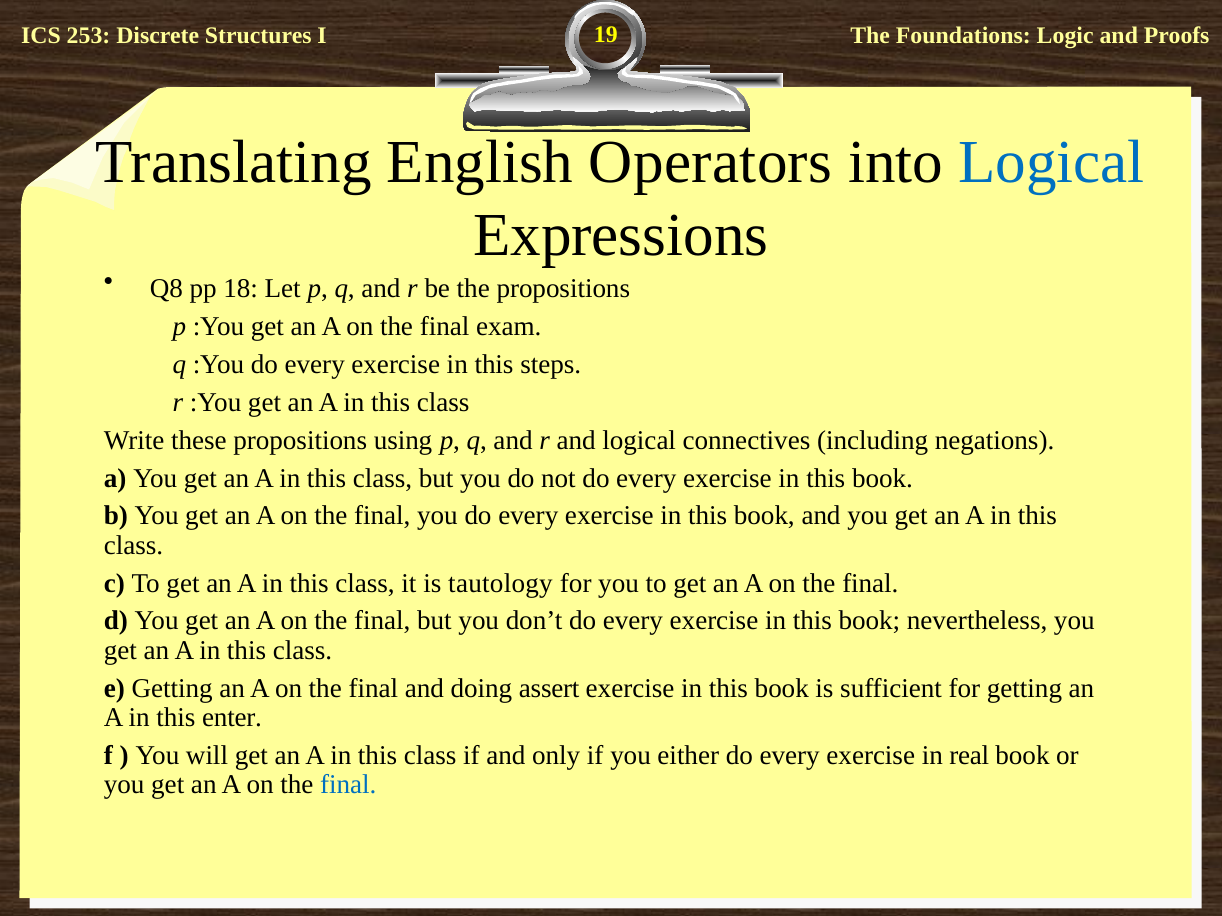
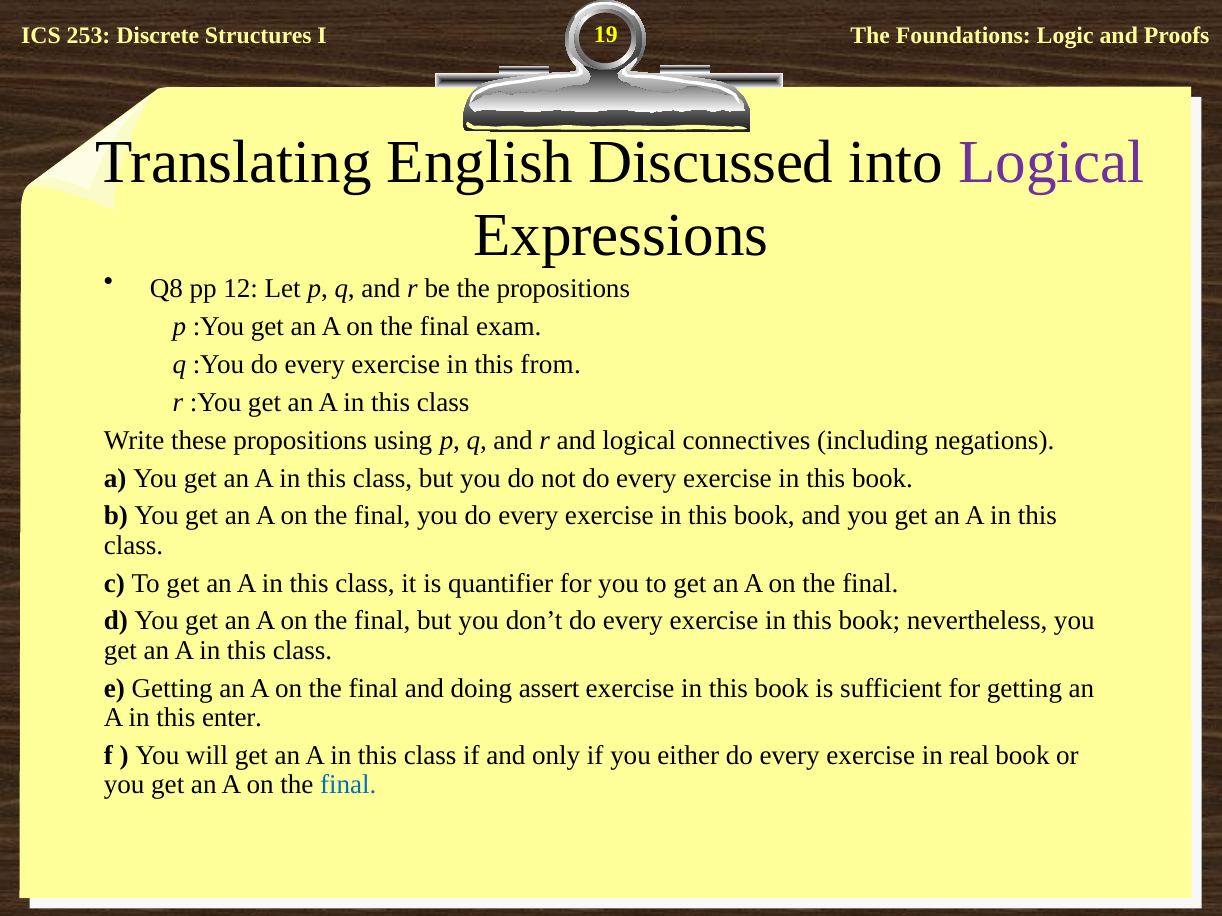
Operators: Operators -> Discussed (711, 163)
Logical colour: blue -> purple (1052, 163)
18: 18 -> 12 (241, 289)
steps: steps -> from (551, 365)
tautology: tautology -> quantifier (501, 583)
